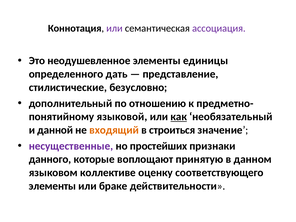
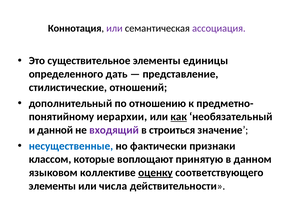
неодушевленное: неодушевленное -> существительное (89, 61)
безусловно: безусловно -> отношений (138, 87)
языковой: языковой -> иерархии (122, 117)
входящий colour: orange -> purple (114, 130)
несущественные colour: purple -> blue (71, 146)
простейших: простейших -> фактически (159, 146)
данного: данного -> классом (50, 159)
оценку underline: none -> present (156, 173)
браке: браке -> числа (113, 186)
